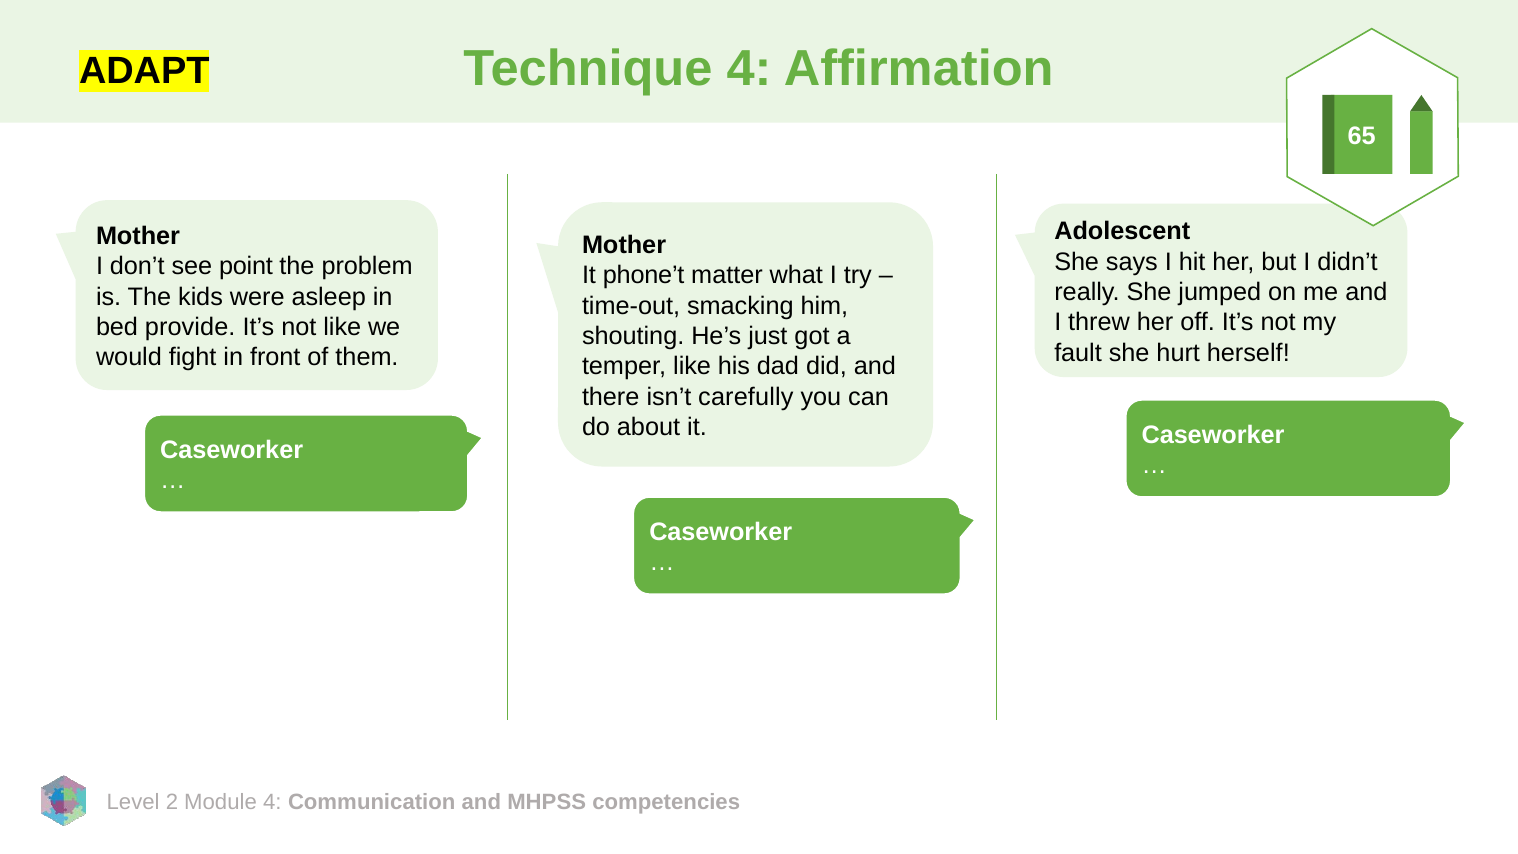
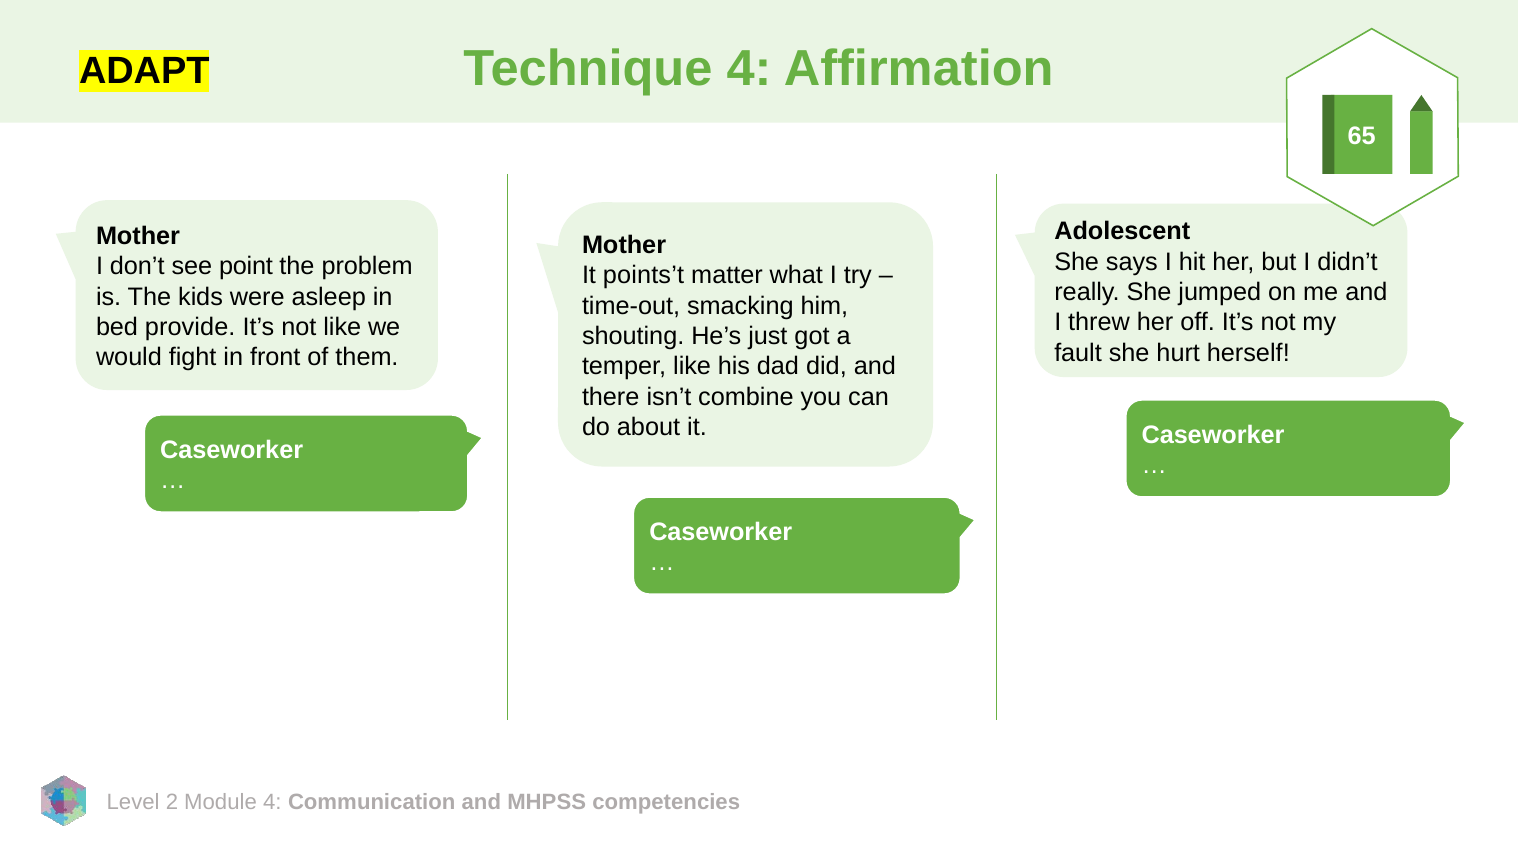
phone’t: phone’t -> points’t (643, 275)
carefully: carefully -> combine (746, 397)
